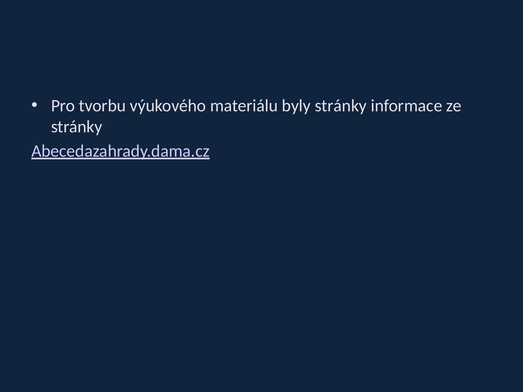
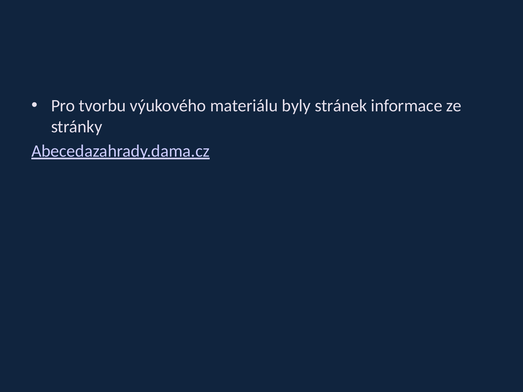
byly stránky: stránky -> stránek (341, 106)
